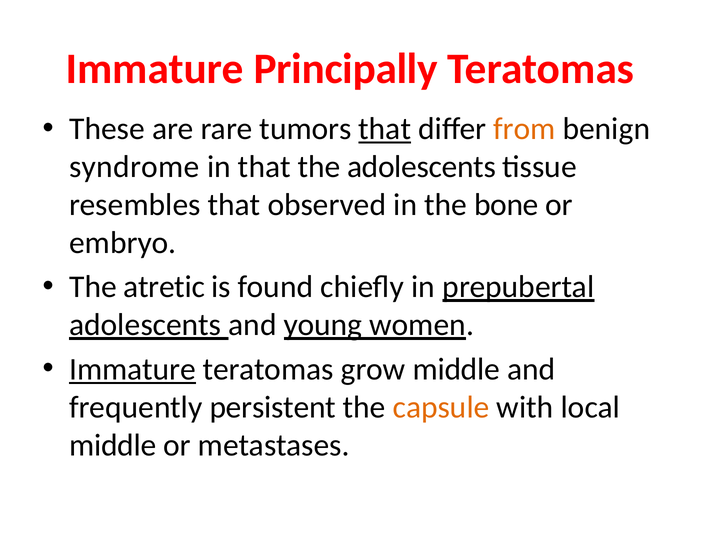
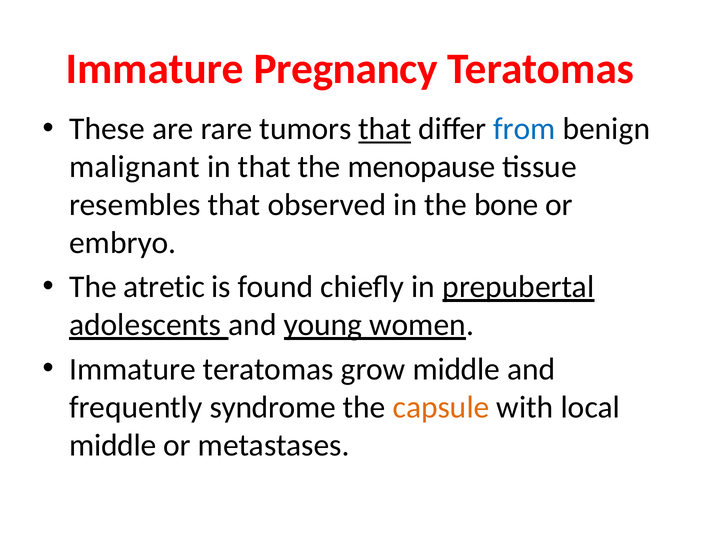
Principally: Principally -> Pregnancy (346, 69)
from colour: orange -> blue (525, 129)
syndrome: syndrome -> malignant (134, 167)
the adolescents: adolescents -> menopause (422, 167)
Immature underline: present -> none (133, 369)
persistent: persistent -> syndrome (273, 407)
